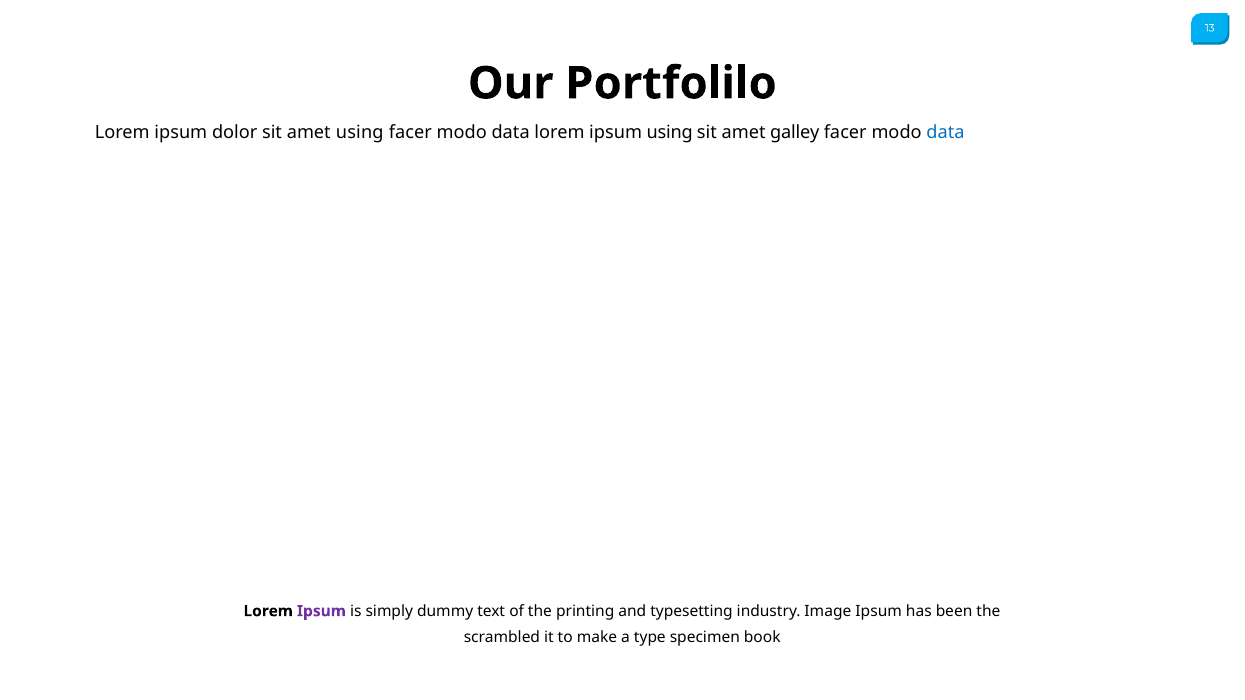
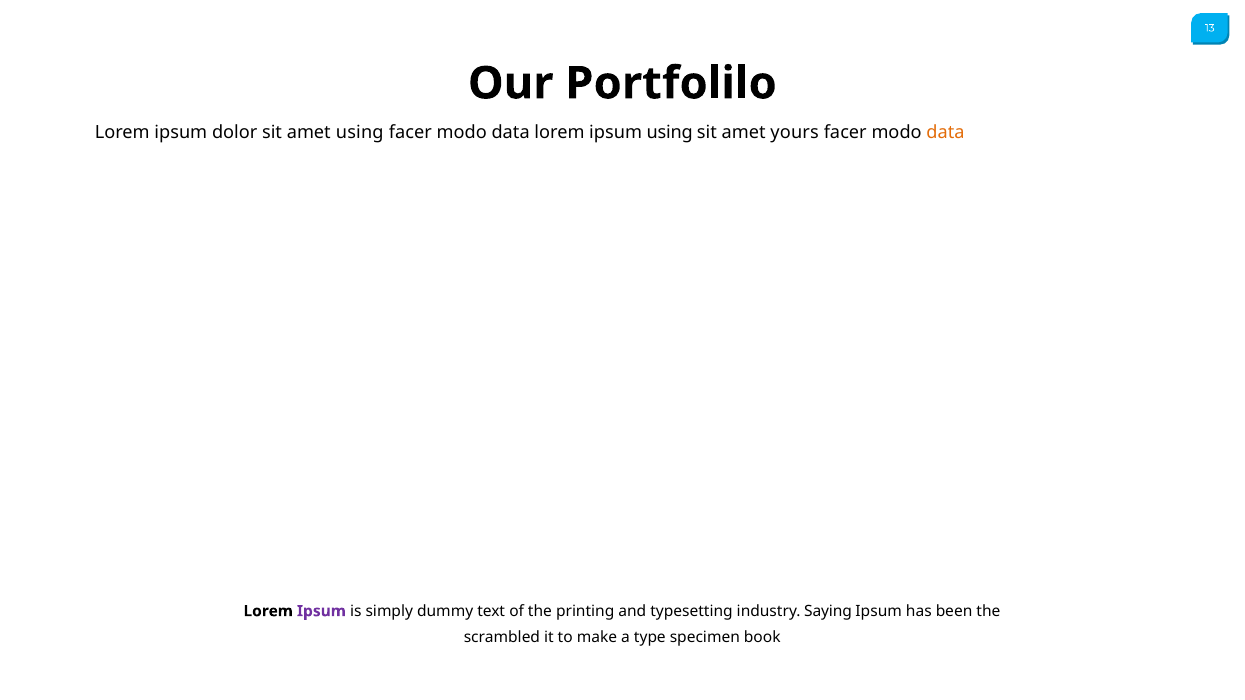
galley: galley -> yours (795, 133)
data colour: blue -> orange (945, 133)
Image: Image -> Saying (828, 611)
